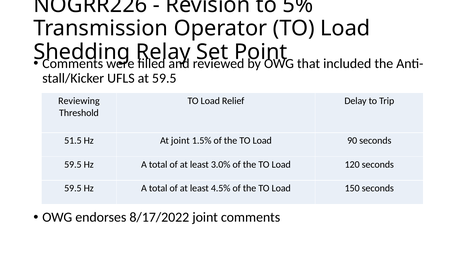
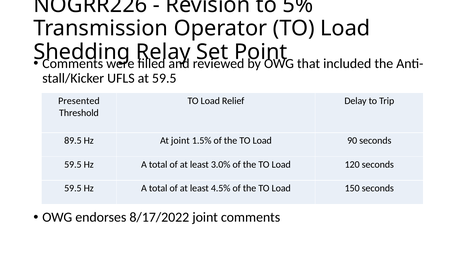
Reviewing: Reviewing -> Presented (79, 101)
51.5: 51.5 -> 89.5 (73, 141)
